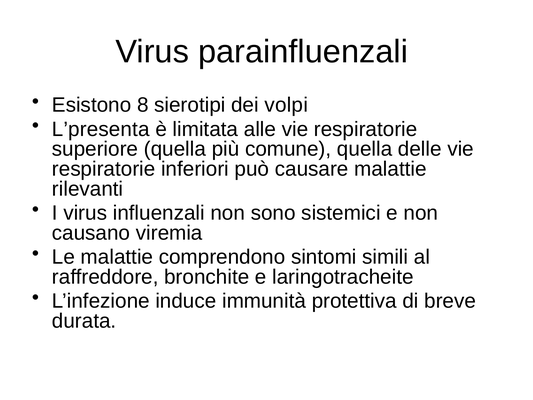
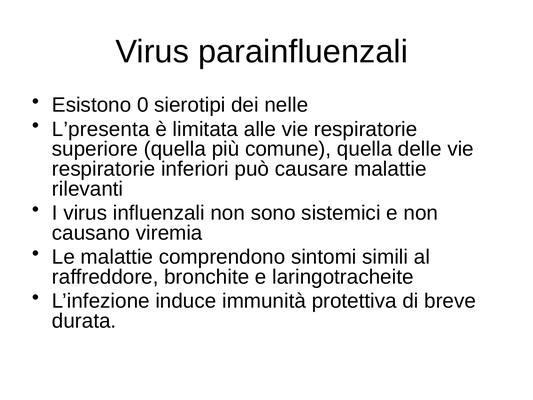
8: 8 -> 0 (143, 105)
volpi: volpi -> nelle (286, 105)
